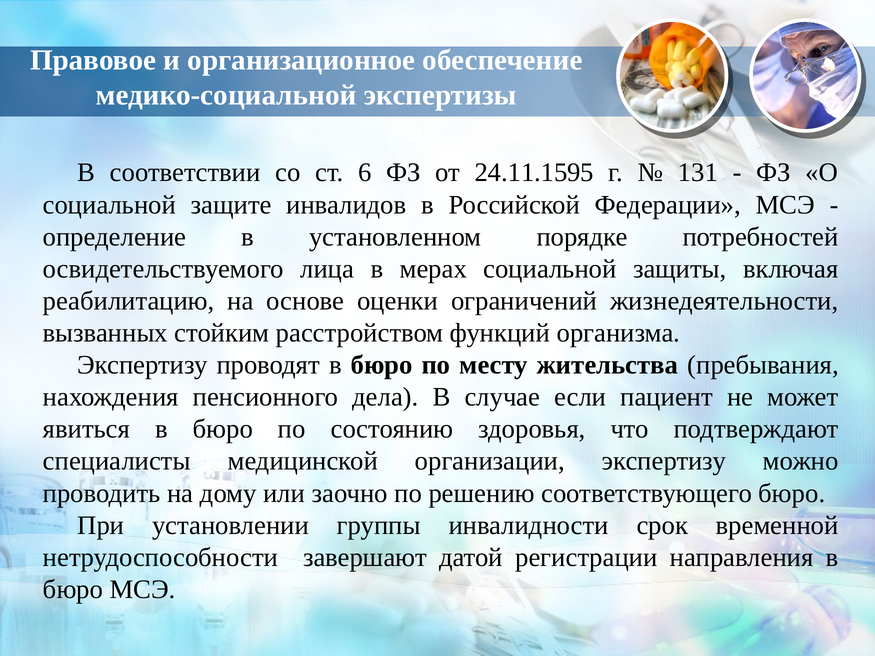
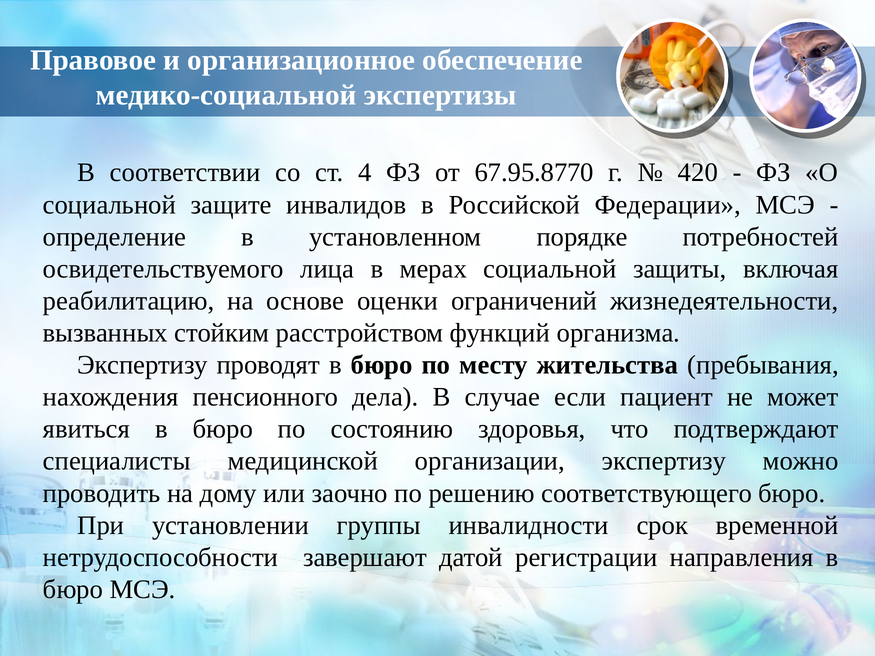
6: 6 -> 4 (365, 173)
24.11.1595: 24.11.1595 -> 67.95.8770 (534, 173)
131: 131 -> 420 (698, 173)
